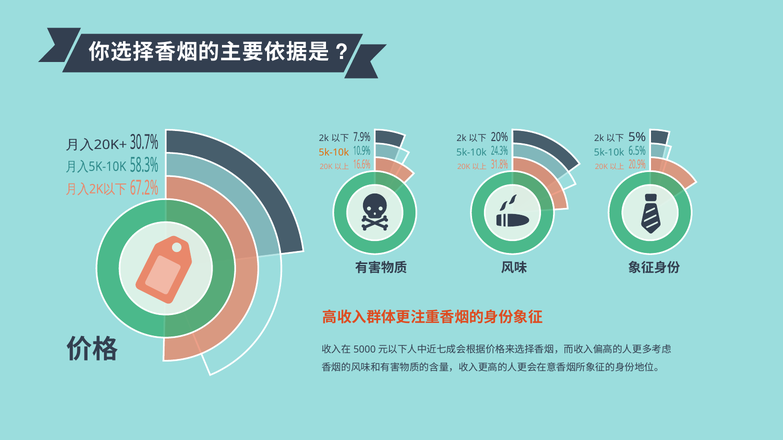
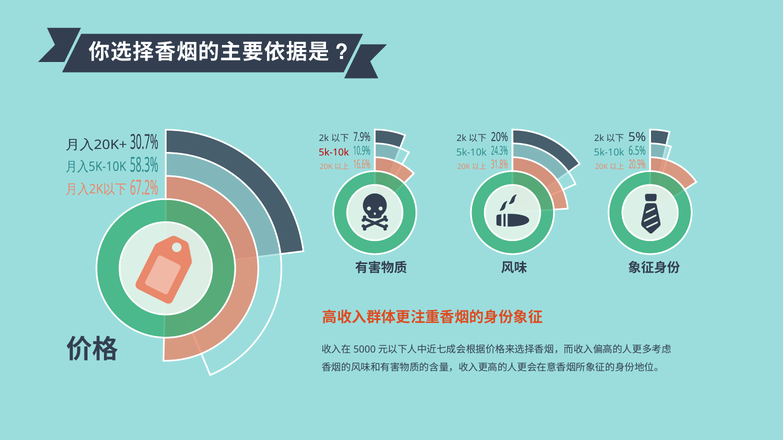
5k-10k colour: orange -> red (334, 153)
